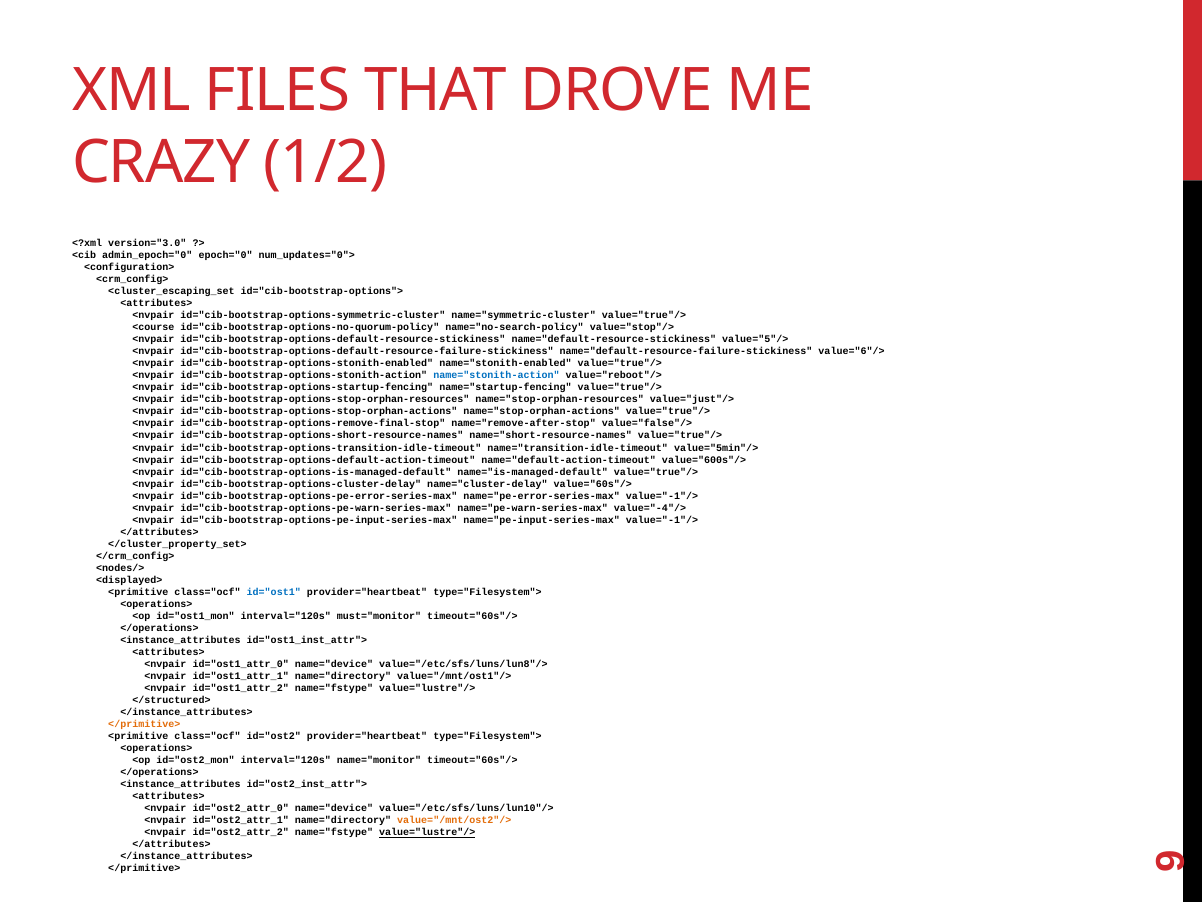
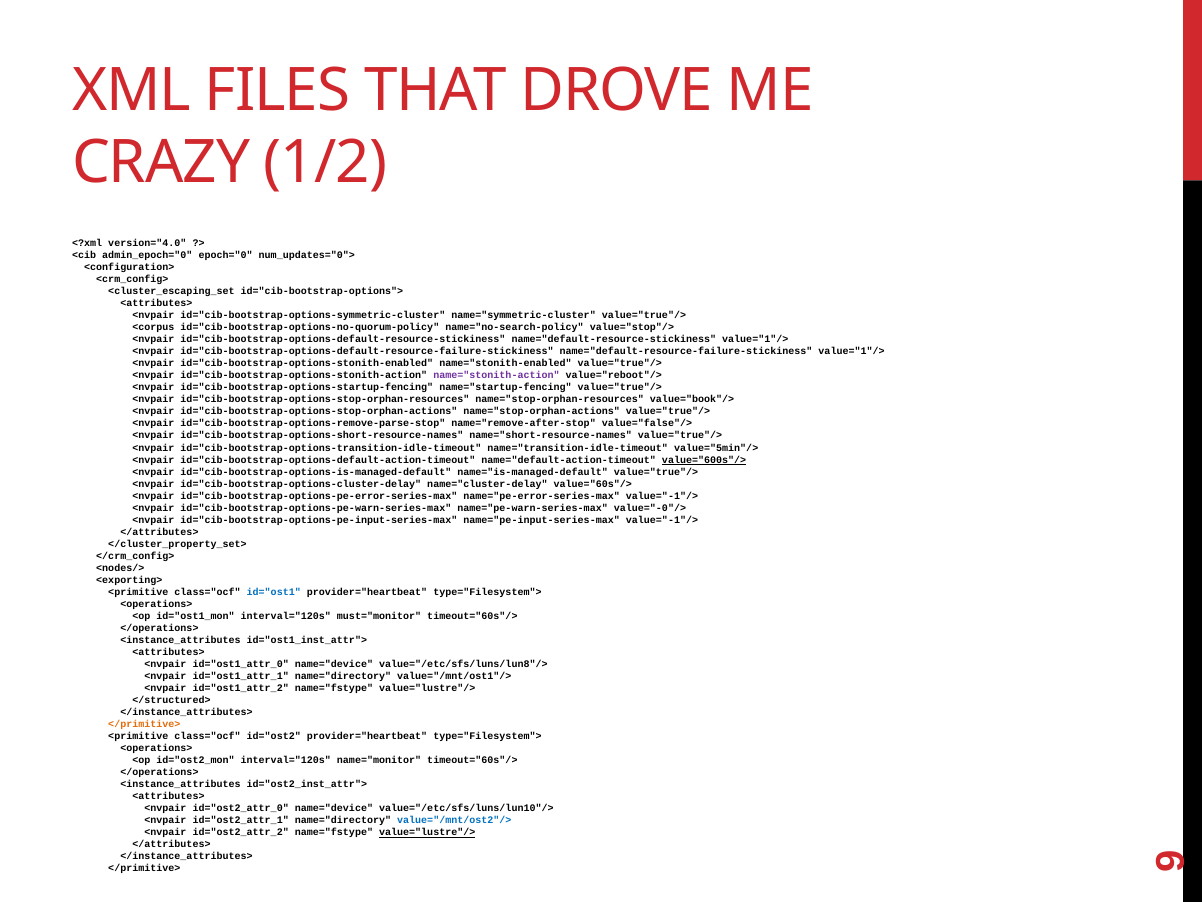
version="3.0: version="3.0 -> version="4.0 (147, 243)
<course: <course -> <corpus (153, 327)
name="default-resource-stickiness value="5"/>: value="5"/> -> value="1"/> (755, 339)
name="default-resource-failure-stickiness value="6"/>: value="6"/> -> value="1"/> (852, 351)
name="stonith-action colour: blue -> purple (496, 375)
value="just"/>: value="just"/> -> value="book"/> (692, 399)
id="cib-bootstrap-options-remove-final-stop: id="cib-bootstrap-options-remove-final-stop -> id="cib-bootstrap-options-remove-parse-stop (313, 423)
value="600s"/> underline: none -> present (704, 459)
value="-4"/>: value="-4"/> -> value="-0"/> (650, 508)
<displayed>: <displayed> -> <exporting> (129, 580)
value="/mnt/ost2"/> colour: orange -> blue (454, 820)
